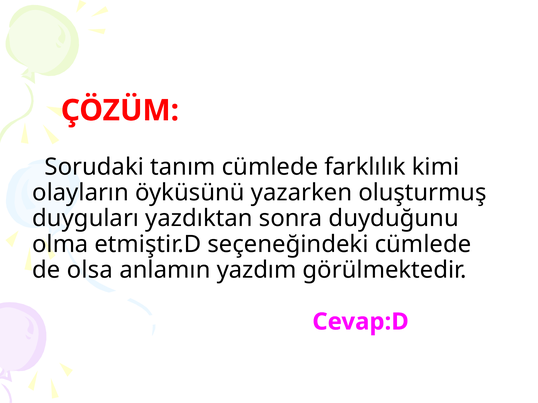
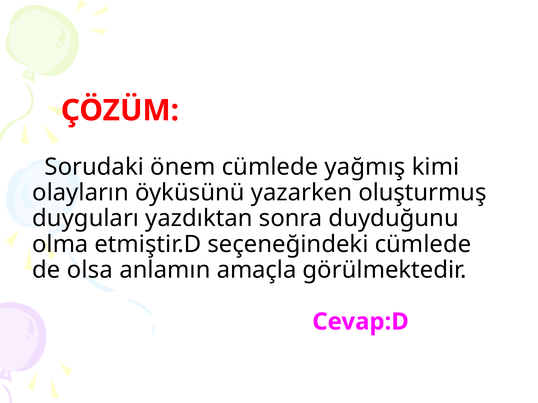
tanım: tanım -> önem (183, 167)
farklılık: farklılık -> yağmış (365, 167)
yazdım: yazdım -> amaçla (257, 270)
